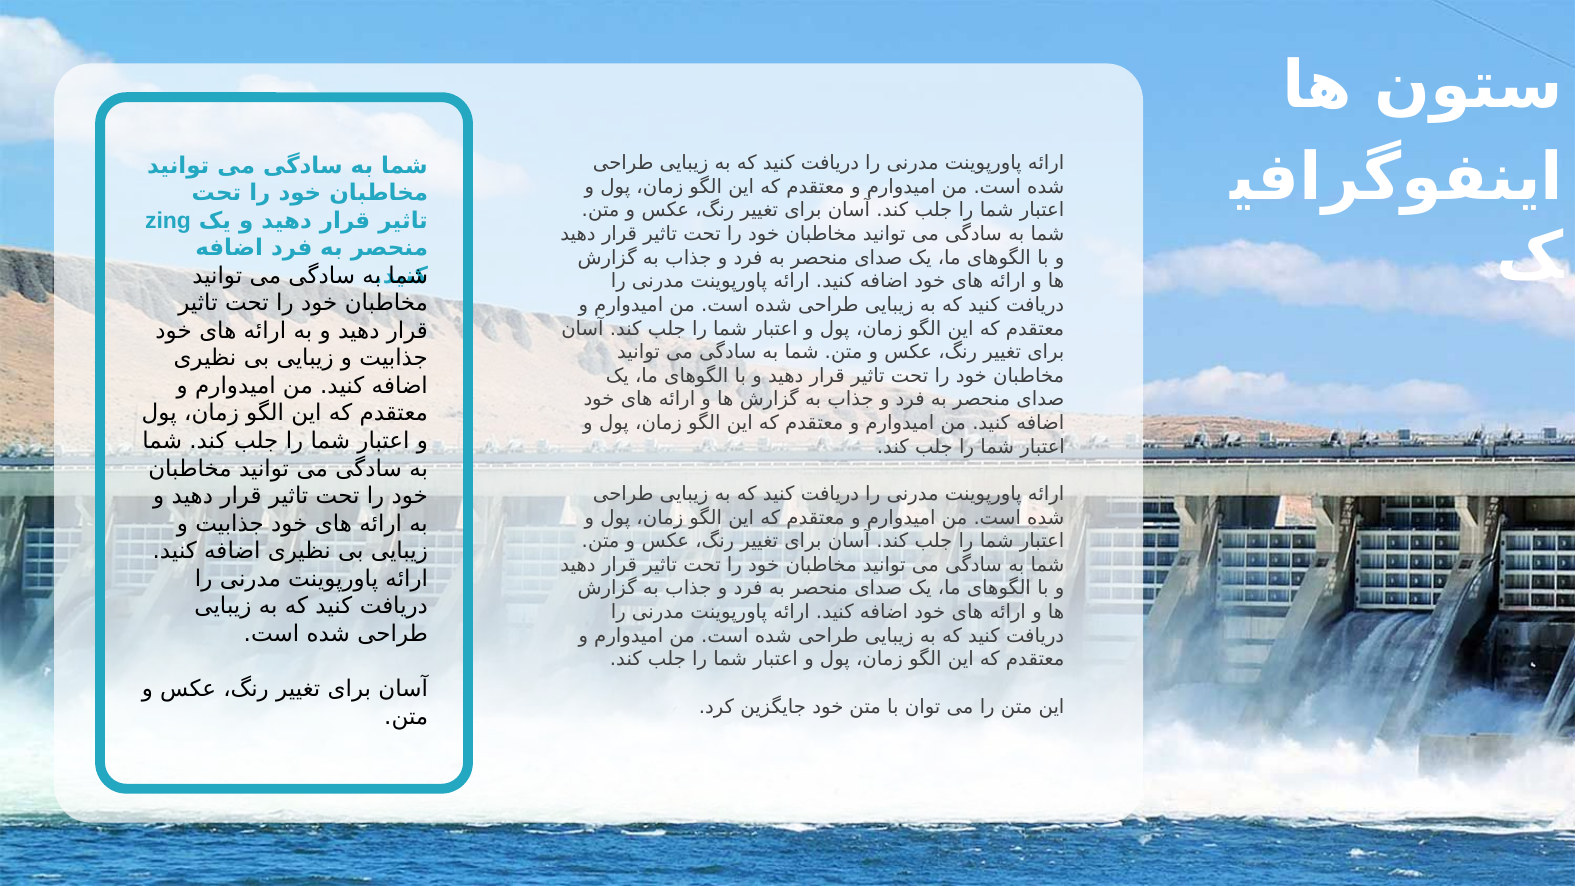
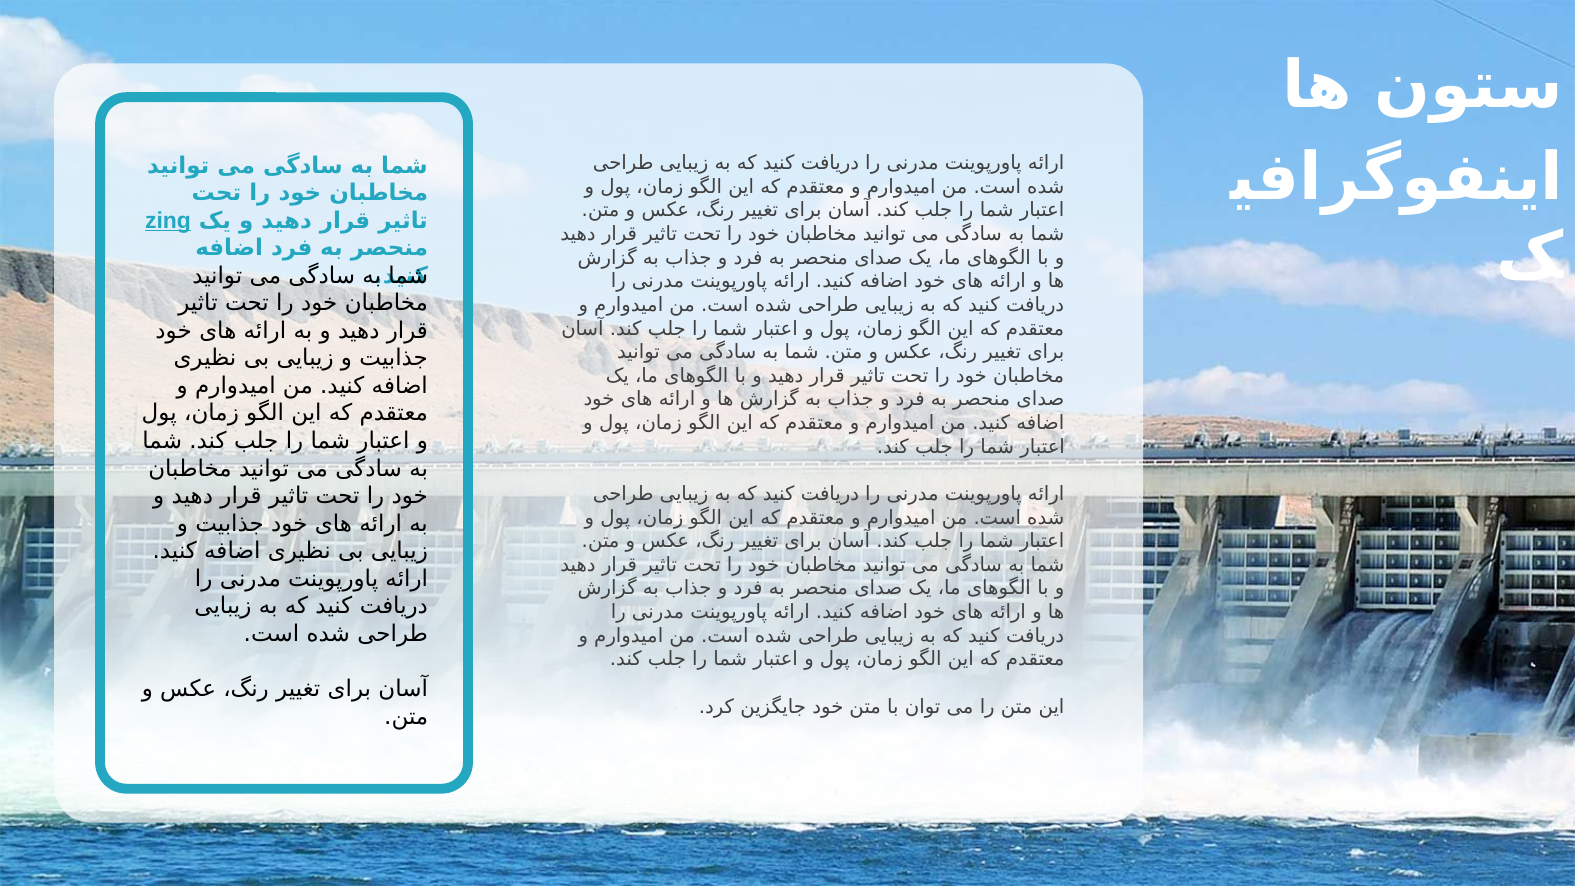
zing underline: none -> present (168, 221)
